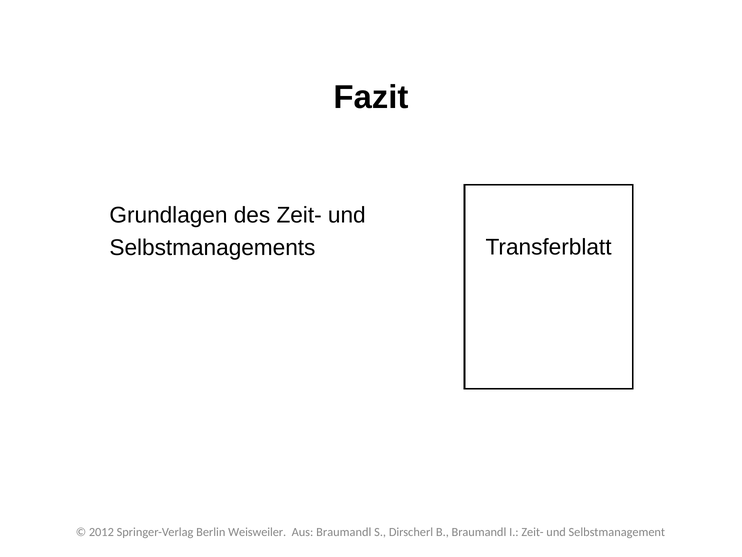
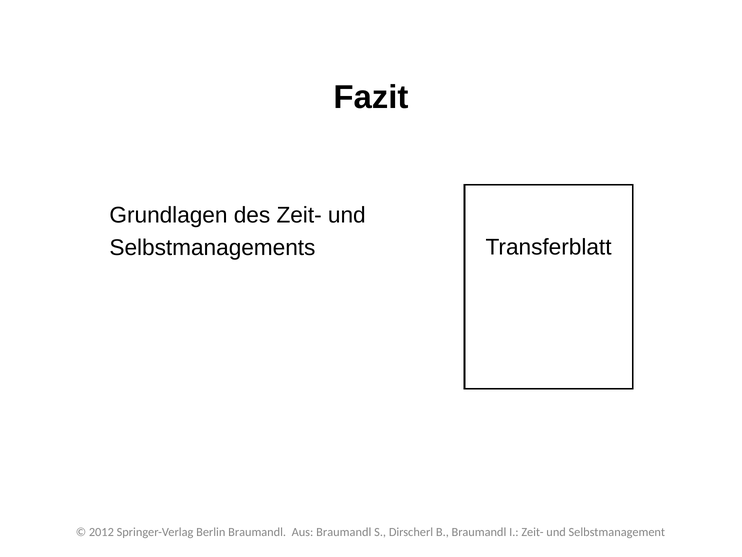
Berlin Weisweiler: Weisweiler -> Braumandl (257, 531)
